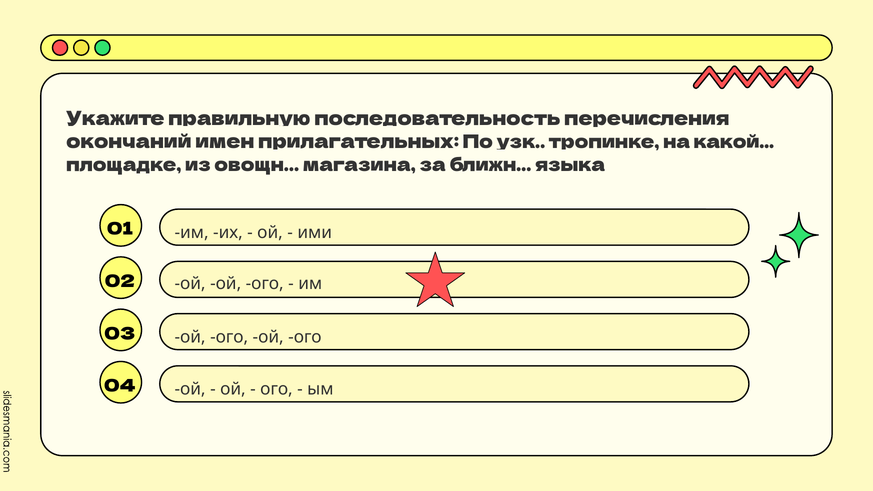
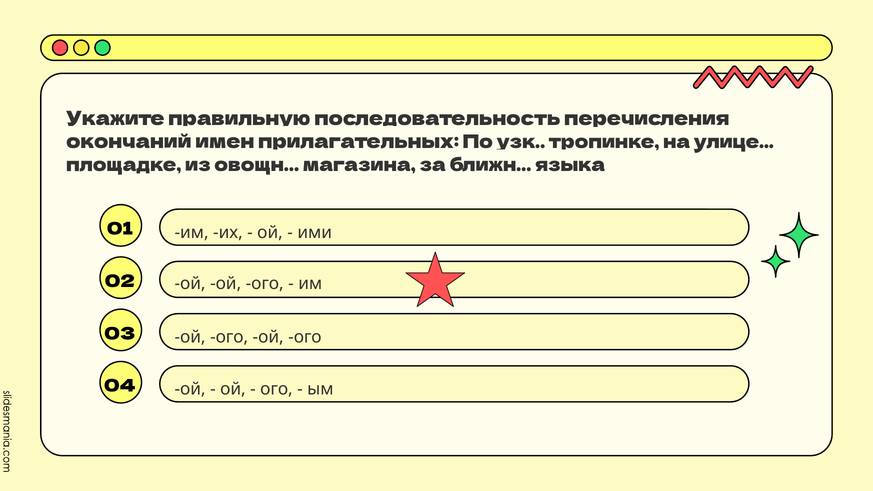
какой: какой -> улице (734, 142)
